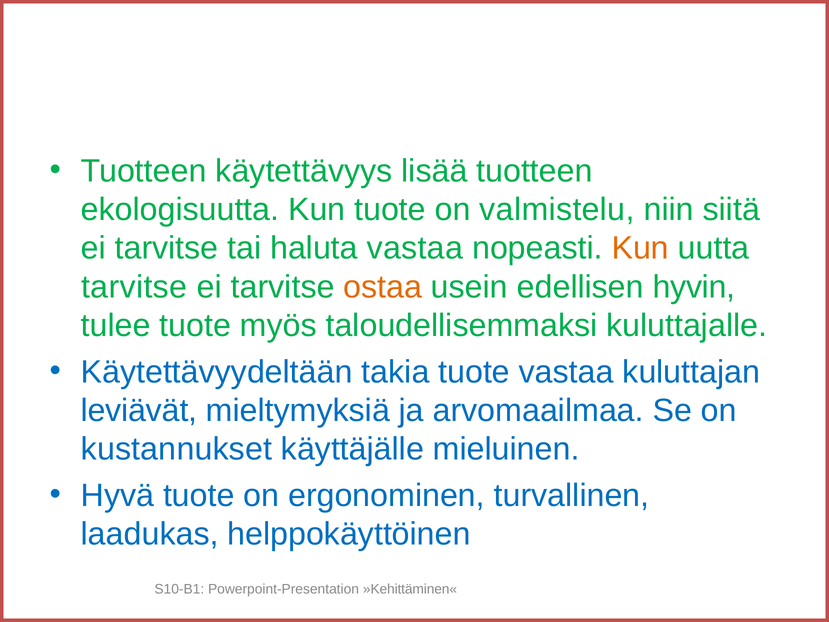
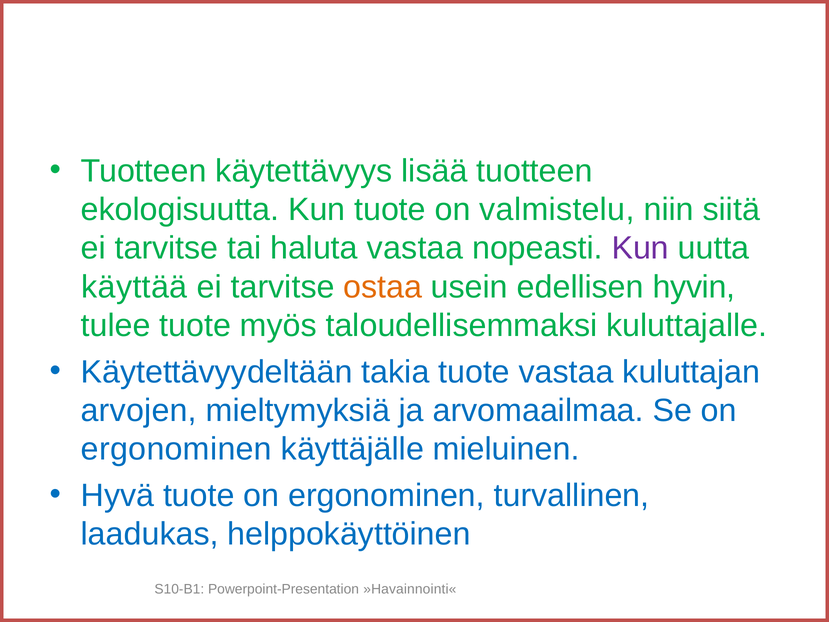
Kun colour: orange -> purple (640, 248)
tarvitse: tarvitse -> käyttää (134, 287)
leviävät: leviävät -> arvojen (139, 410)
kustannukset: kustannukset -> ergonominen (176, 449)
»Kehittäminen«: »Kehittäminen« -> »Havainnointi« (410, 589)
